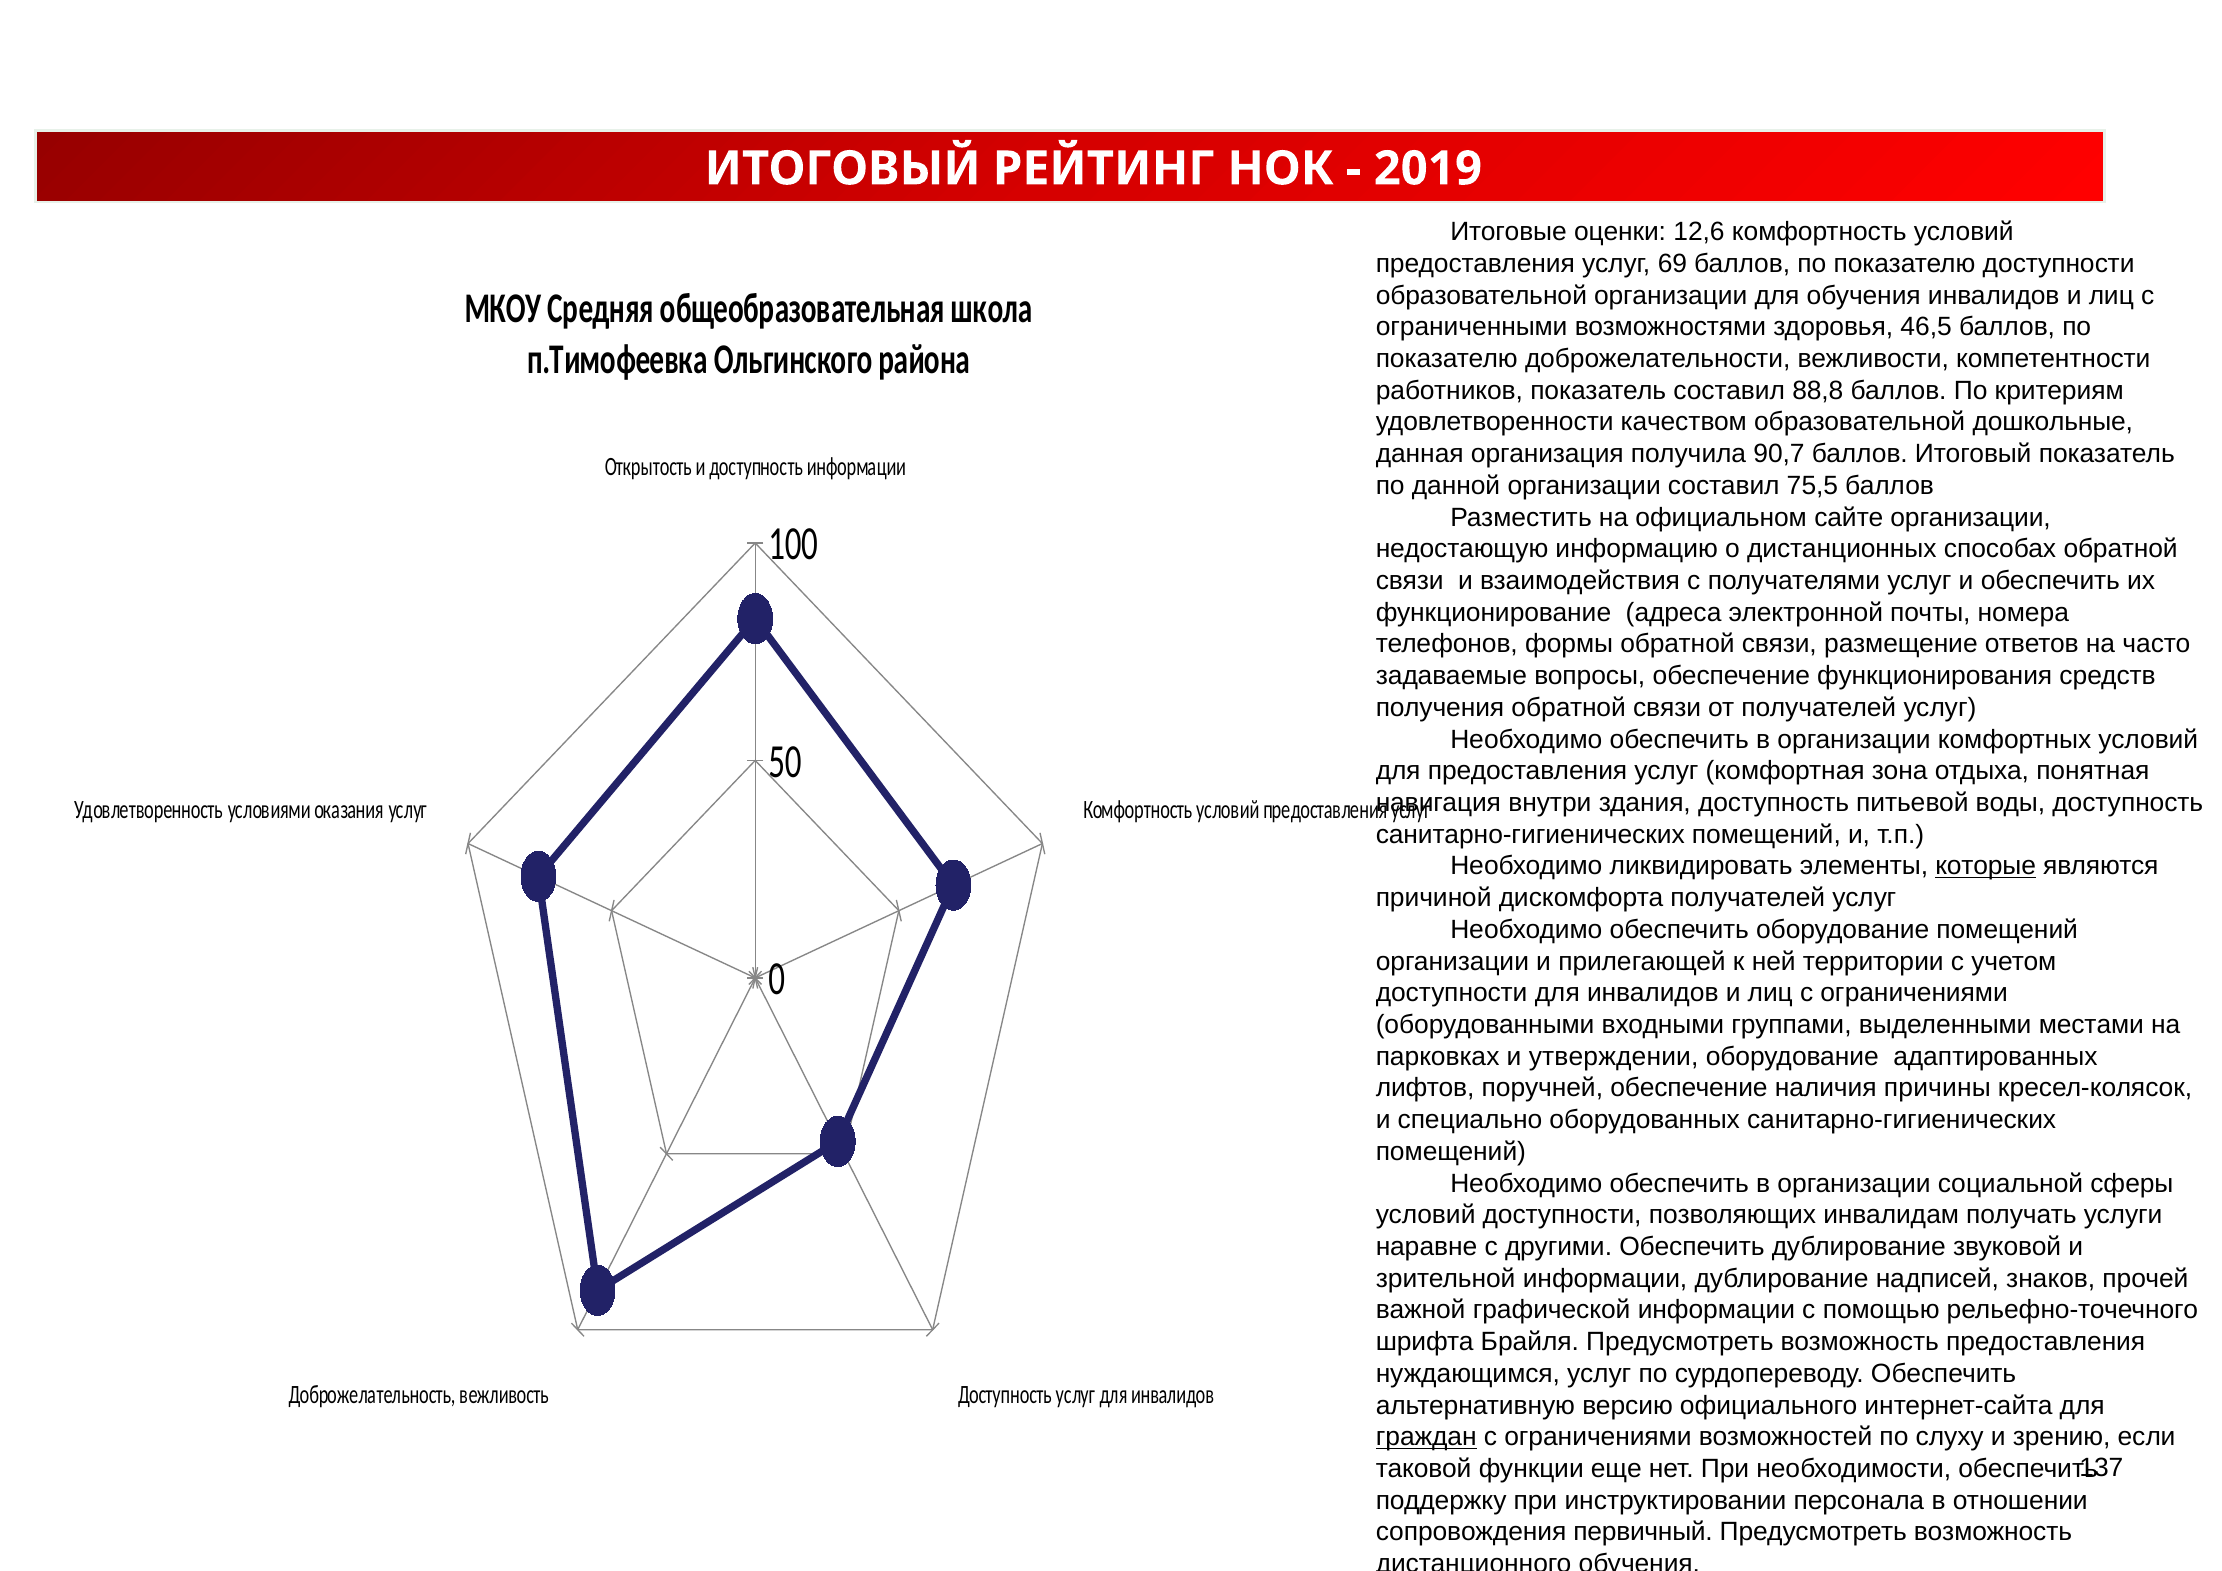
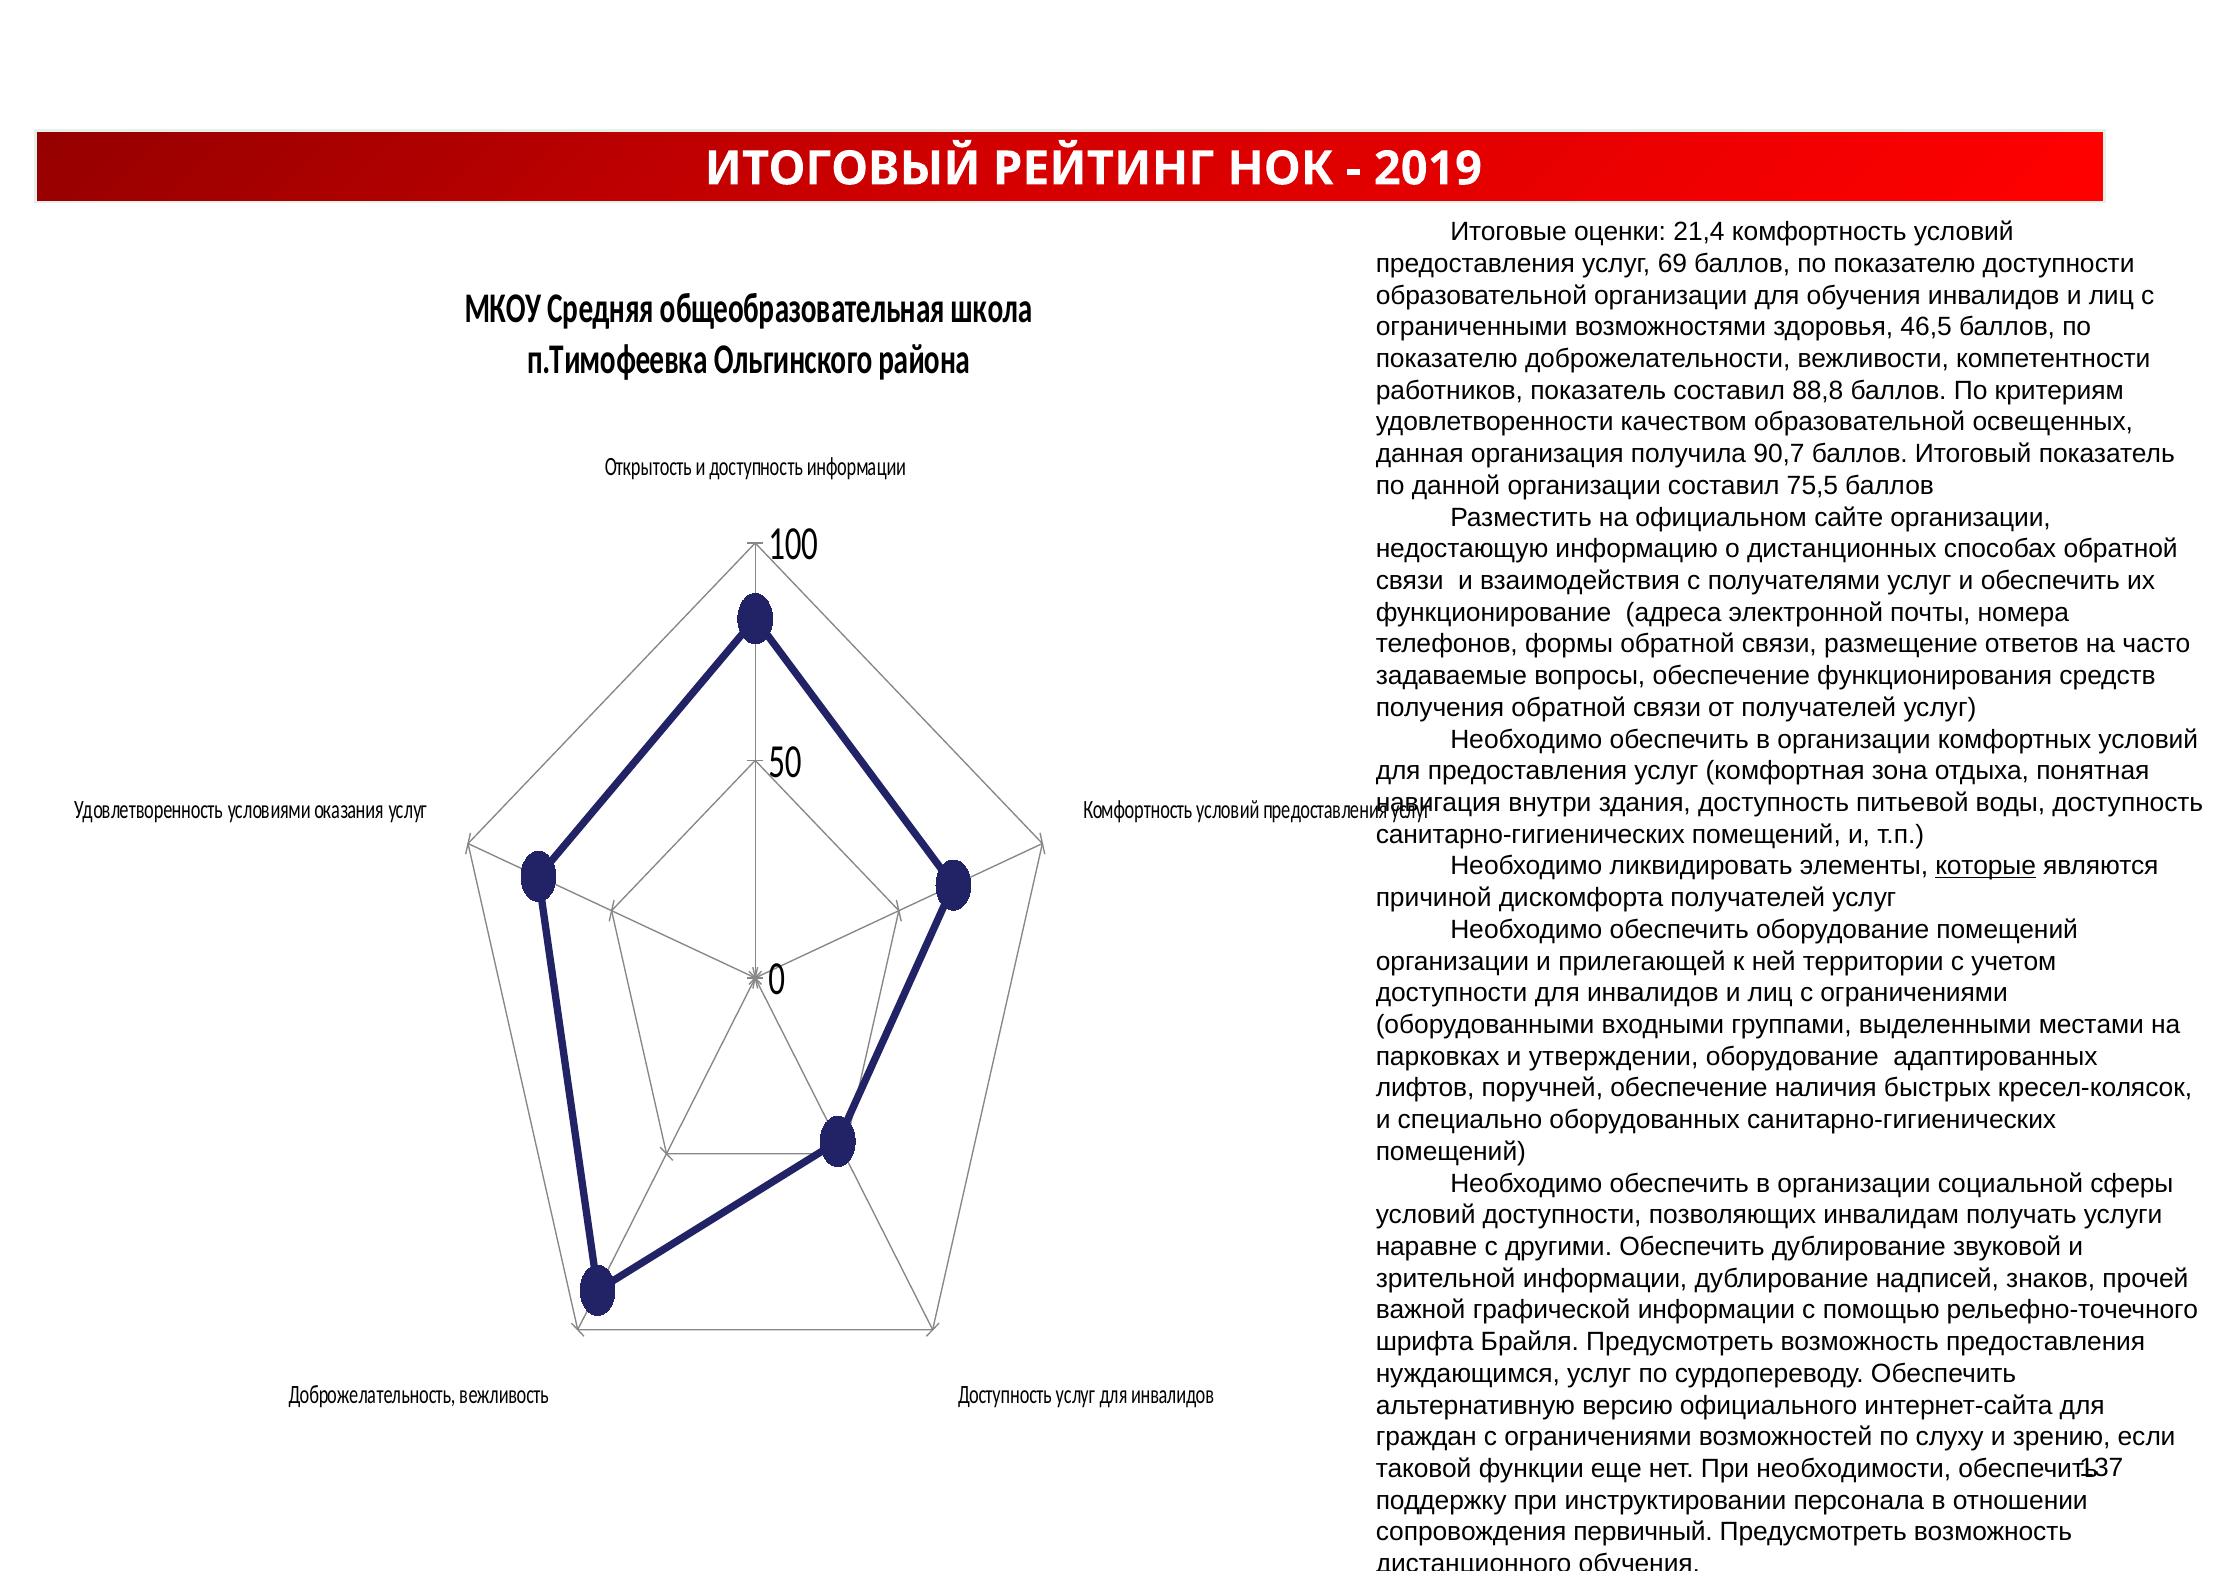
12,6: 12,6 -> 21,4 (1699, 232)
образовательной дошкольные: дошкольные -> освещенных (2053, 422)
причины: причины -> быстрых (1937, 1088)
граждан underline: present -> none (1426, 1437)
